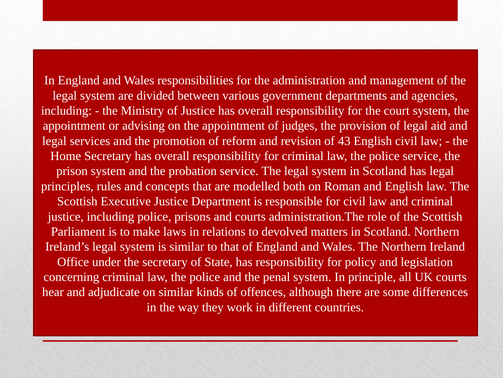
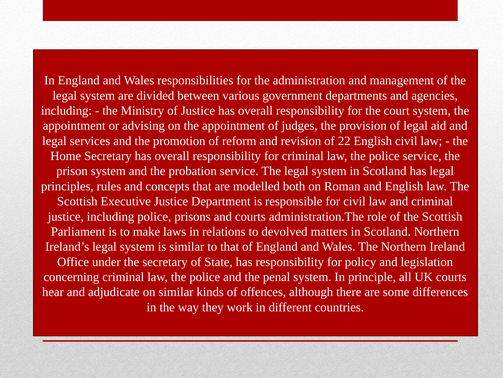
43: 43 -> 22 (344, 141)
